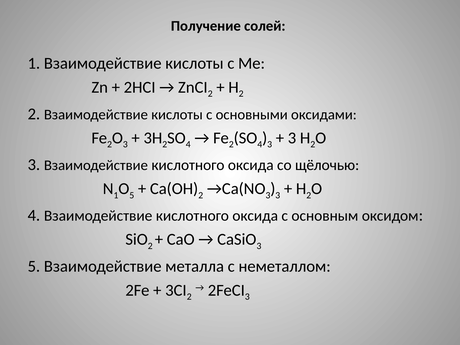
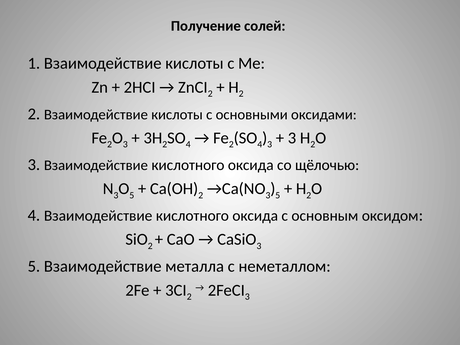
1: 1 -> 3 (116, 195)
3: 3 -> 5 (278, 195)
